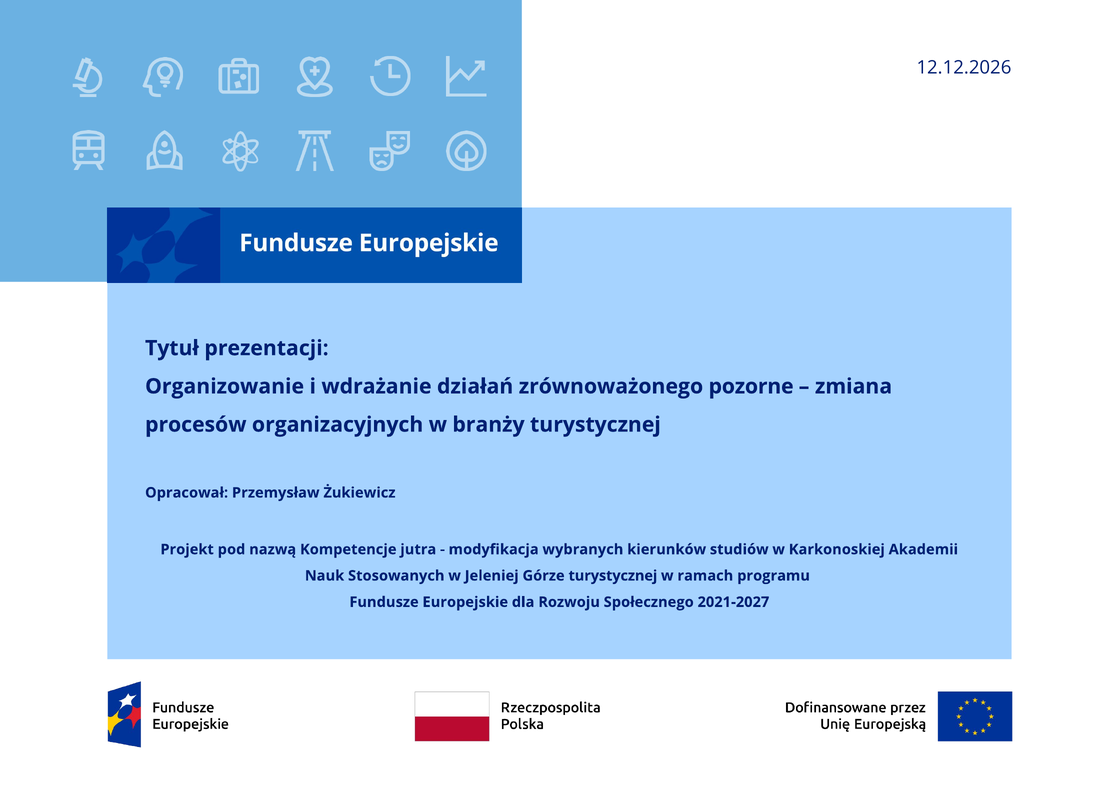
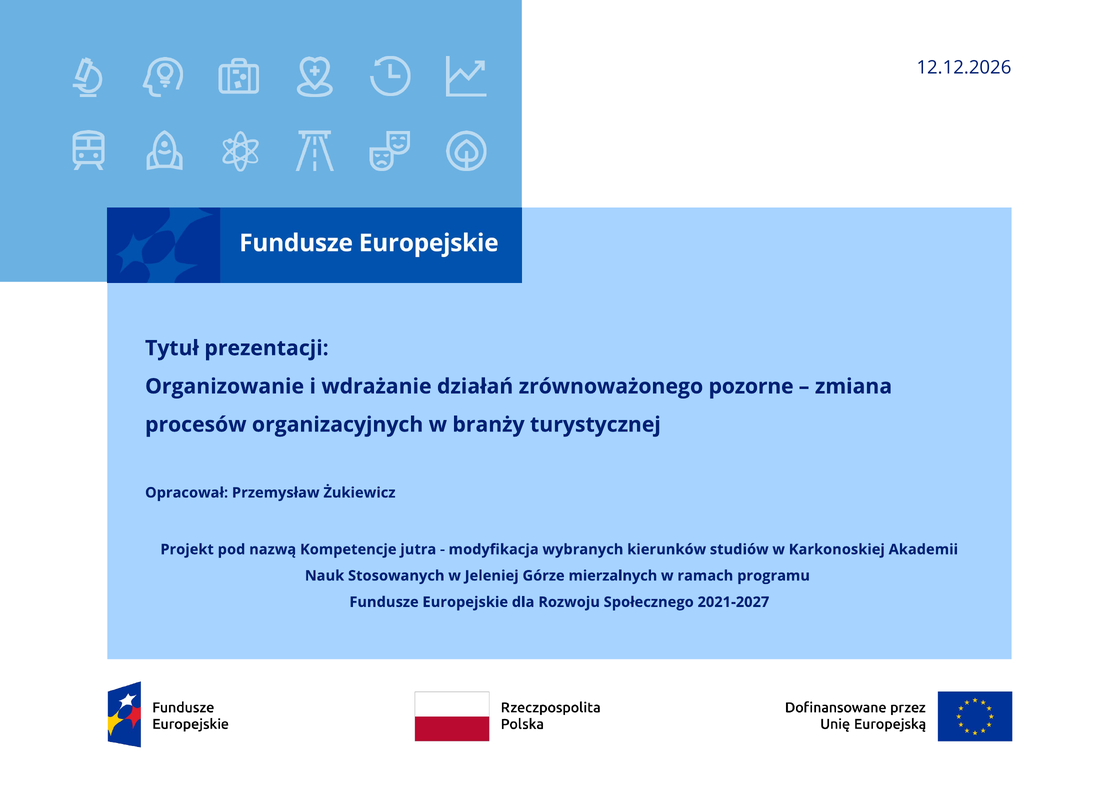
Górze turystycznej: turystycznej -> mierzalnych (613, 576)
